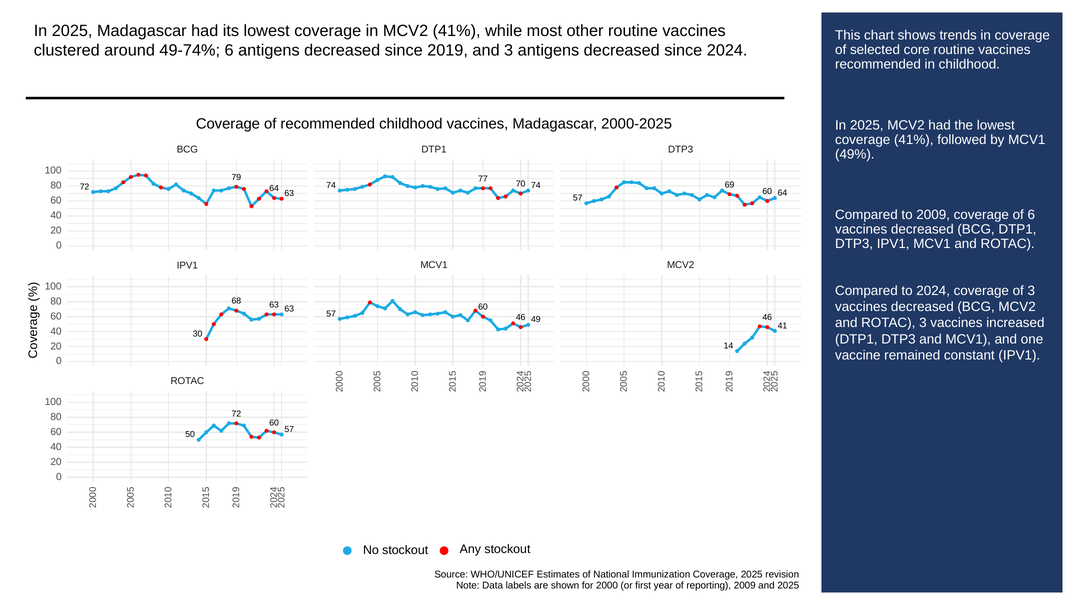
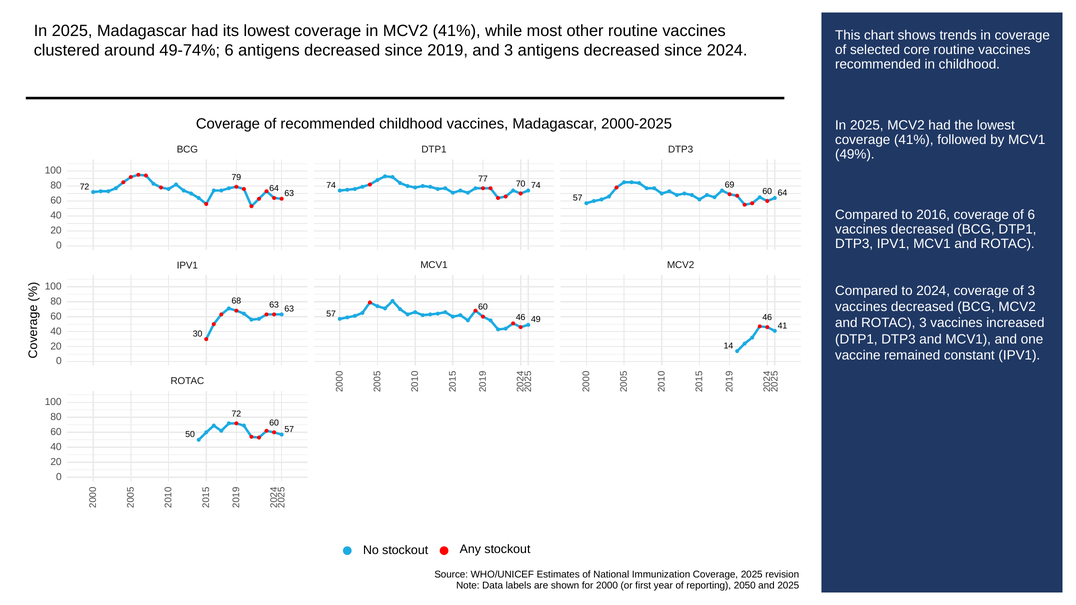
to 2009: 2009 -> 2016 (933, 215)
reporting 2009: 2009 -> 2050 (745, 586)
